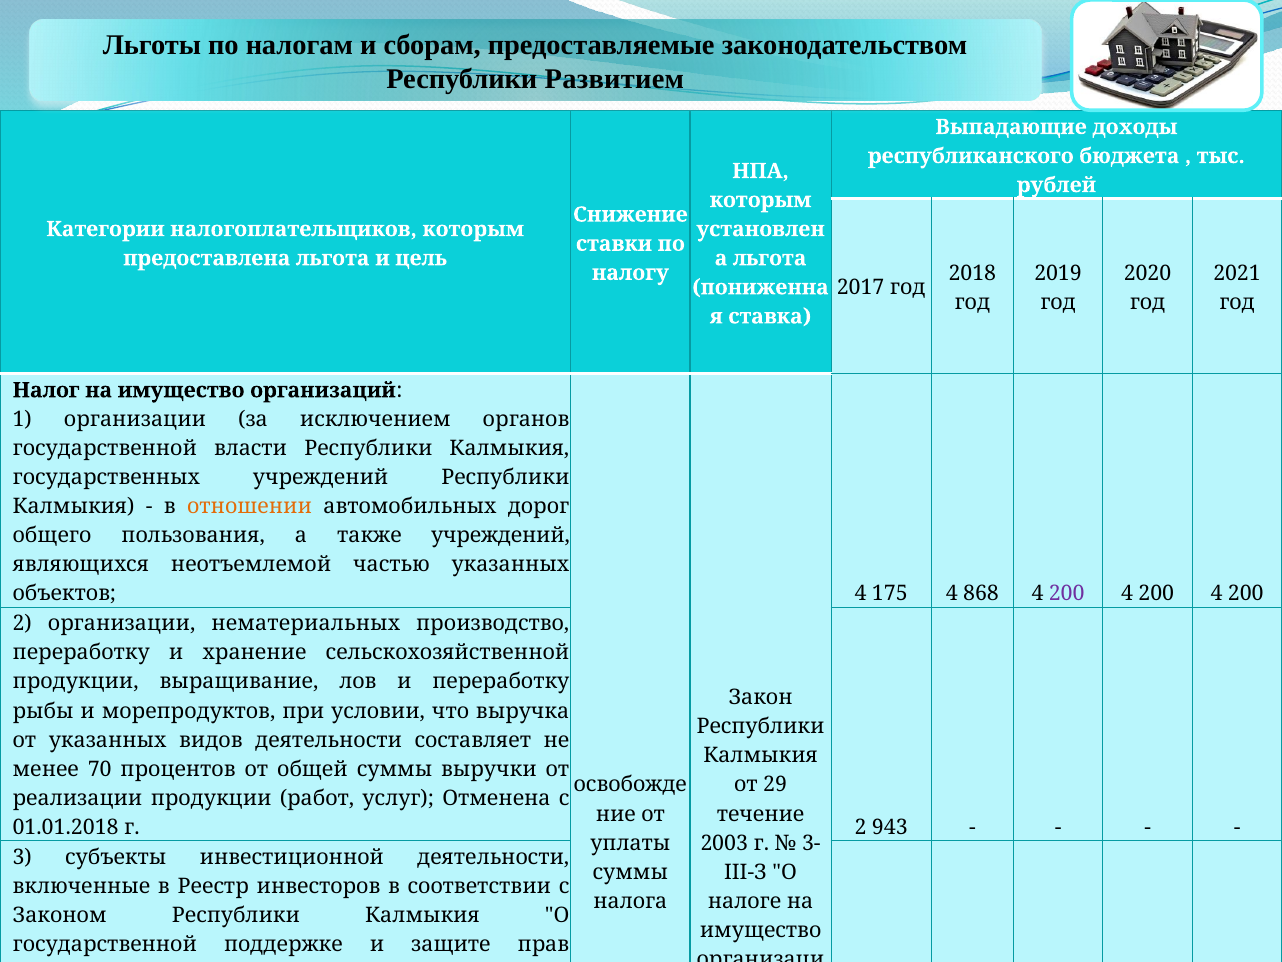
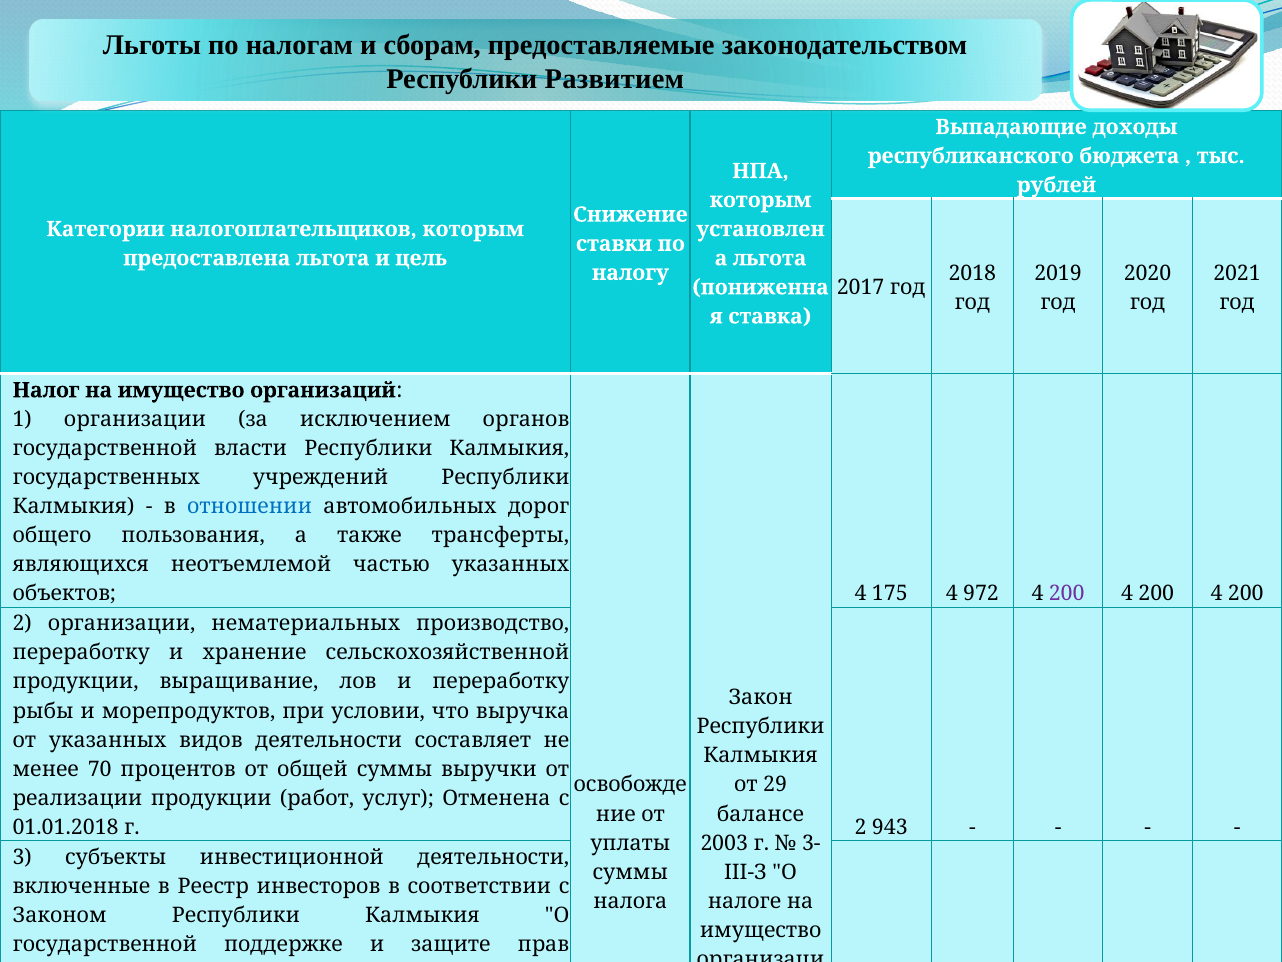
отношении colour: orange -> blue (250, 506)
также учреждений: учреждений -> трансферты (500, 535)
868: 868 -> 972 (981, 594)
течение: течение -> балансе (760, 814)
